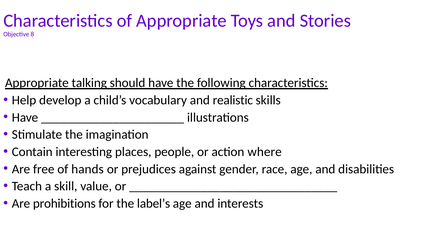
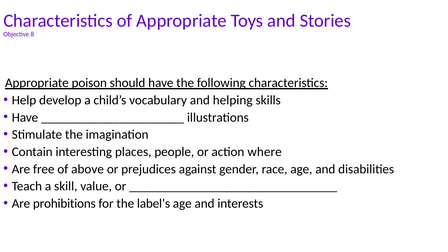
talking: talking -> poison (89, 83)
realistic: realistic -> helping (233, 100)
hands: hands -> above (88, 169)
